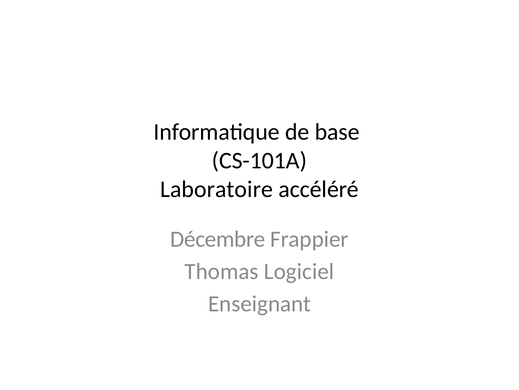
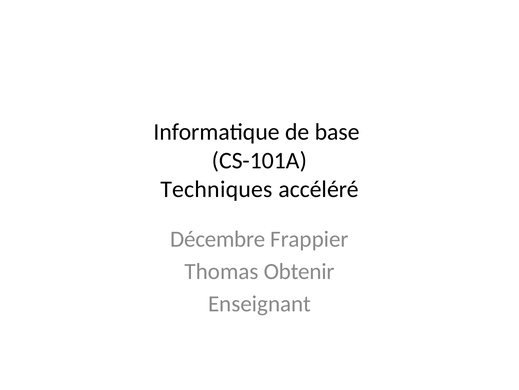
Laboratoire: Laboratoire -> Techniques (216, 189)
Logiciel: Logiciel -> Obtenir (299, 271)
